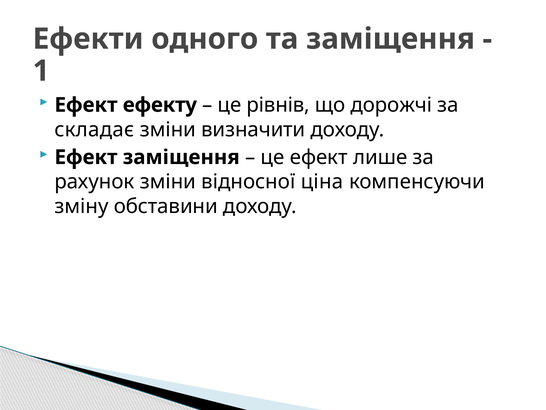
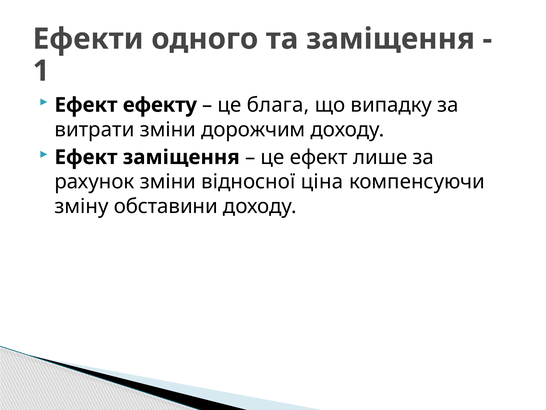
рівнів: рівнів -> блага (278, 105)
дорожчі: дорожчі -> випадку (391, 105)
складає: складає -> витрати (94, 129)
визначити: визначити -> дорожчим (253, 129)
